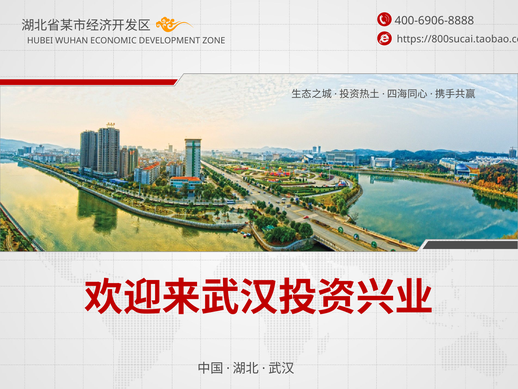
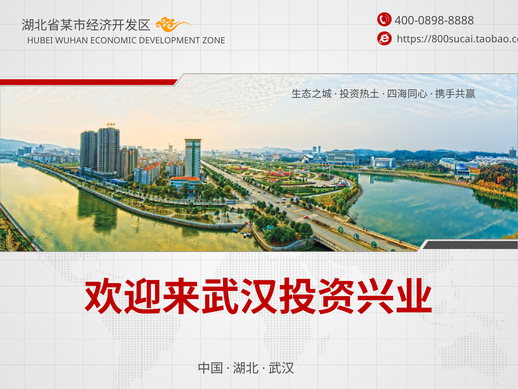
400-6906-8888: 400-6906-8888 -> 400-0898-8888 (434, 21)
